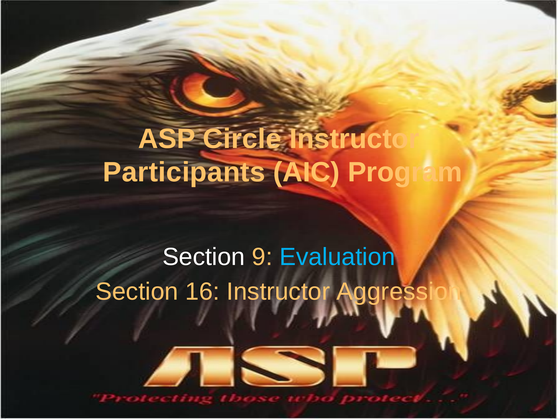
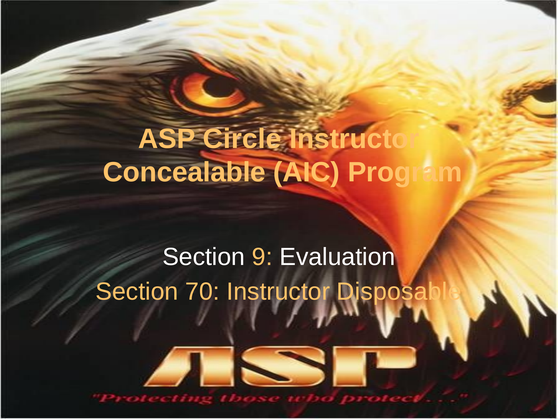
Participants: Participants -> Concealable (184, 172)
Evaluation colour: light blue -> white (337, 257)
16: 16 -> 70 (202, 291)
Aggression: Aggression -> Disposable (399, 291)
